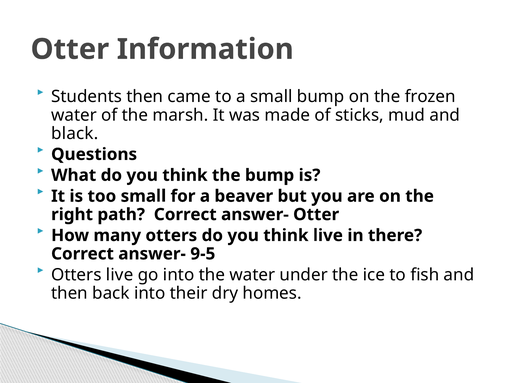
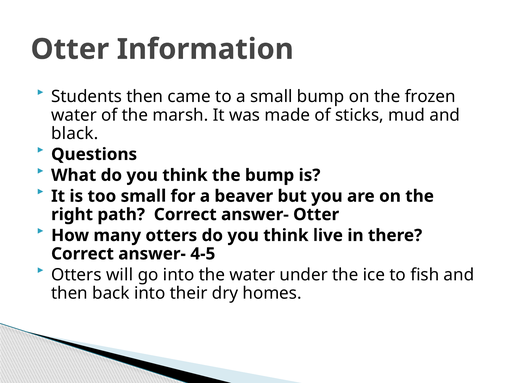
9-5: 9-5 -> 4-5 (203, 254)
Otters live: live -> will (120, 275)
